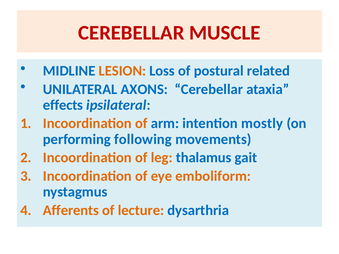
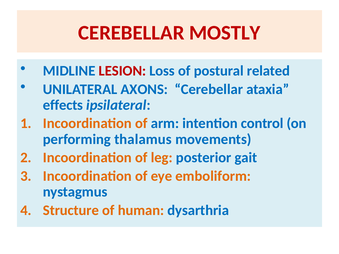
MUSCLE: MUSCLE -> MOSTLY (225, 33)
LESION colour: orange -> red (122, 71)
mostly: mostly -> control (262, 124)
following: following -> thalamus (143, 139)
thalamus: thalamus -> posterior (204, 158)
Afferents: Afferents -> Structure (71, 211)
lecture: lecture -> human (141, 211)
